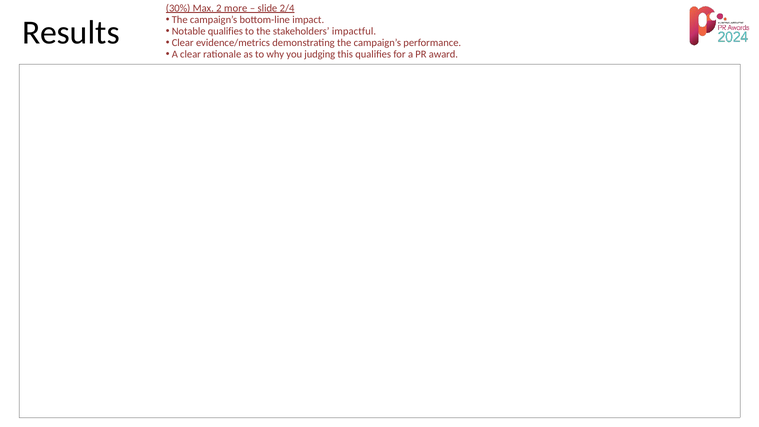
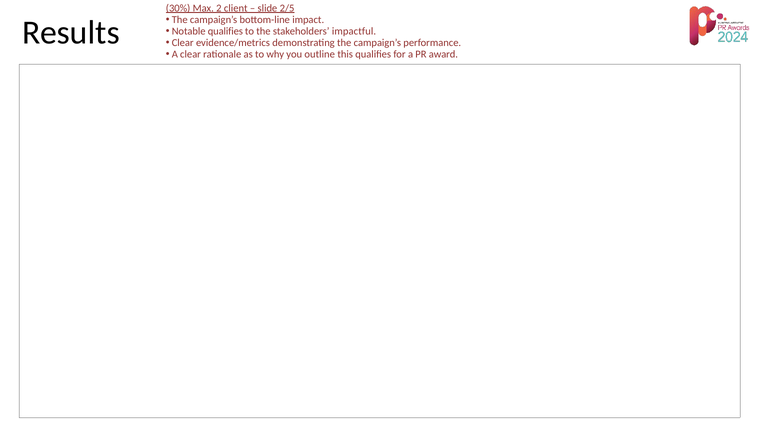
more: more -> client (236, 8)
2/4: 2/4 -> 2/5 (287, 8)
judging: judging -> outline (320, 54)
